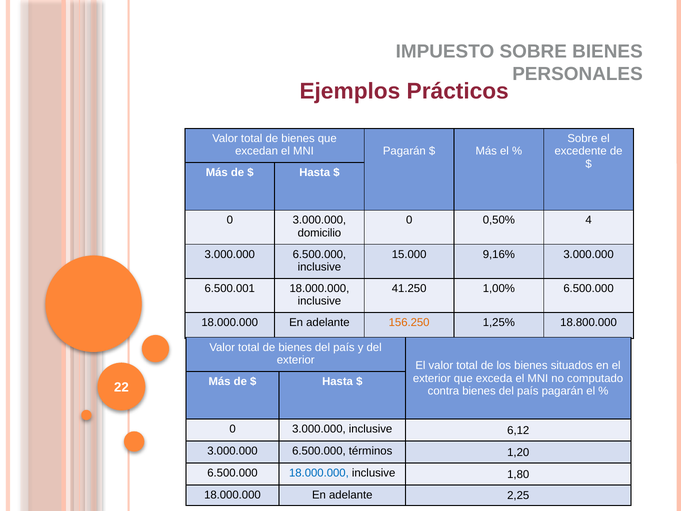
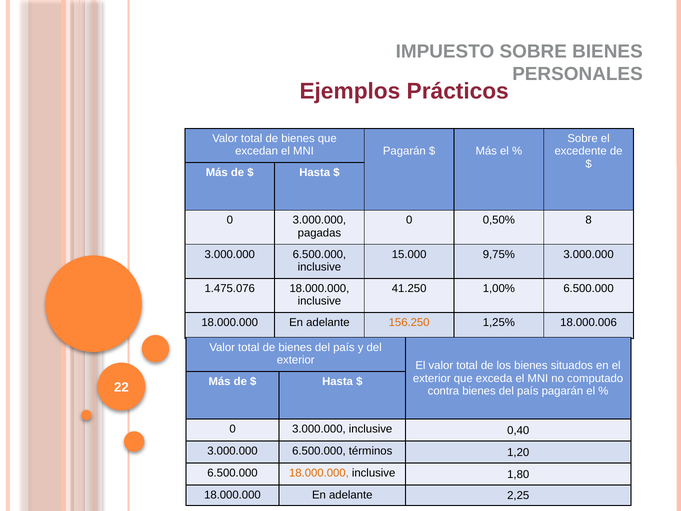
4: 4 -> 8 (589, 220)
domicilio: domicilio -> pagadas (319, 233)
9,16%: 9,16% -> 9,75% (499, 254)
6.500.001: 6.500.001 -> 1.475.076 (230, 288)
18.800.000: 18.800.000 -> 18.000.006 (589, 322)
6,12: 6,12 -> 0,40 (518, 430)
18.000.000 colour: blue -> orange (319, 473)
